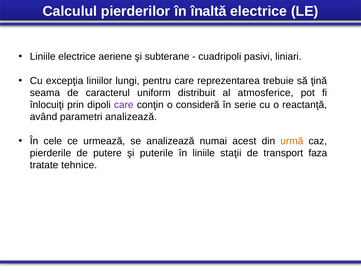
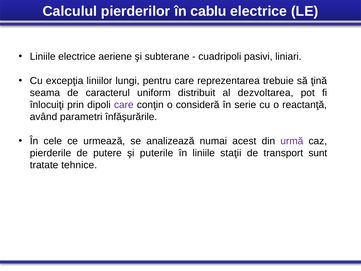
înaltă: înaltă -> cablu (209, 11)
atmosferice: atmosferice -> dezvoltarea (266, 93)
parametri analizează: analizează -> înfăşurările (131, 117)
urmă colour: orange -> purple (292, 141)
faza: faza -> sunt (318, 153)
